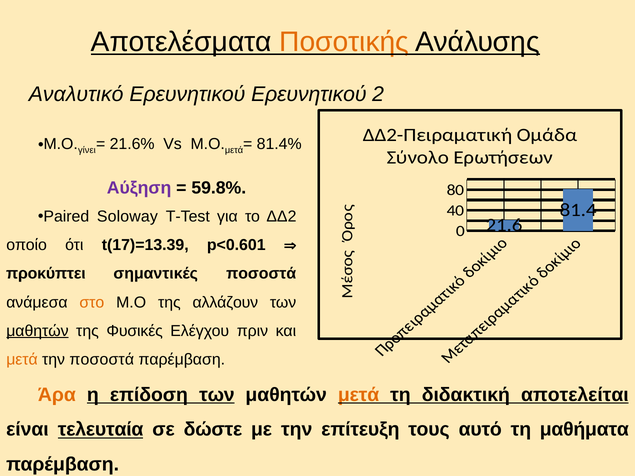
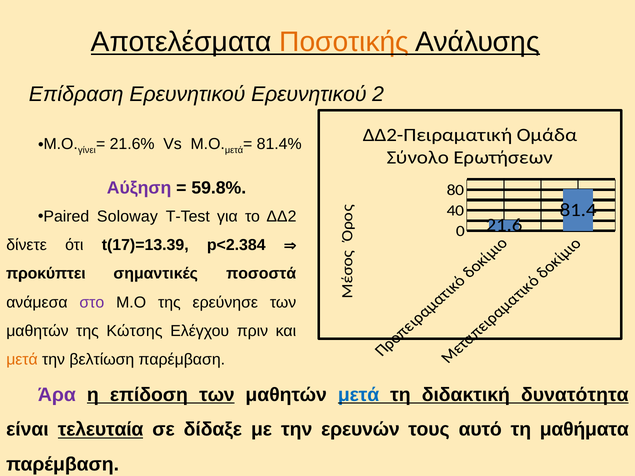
Αναλυτικό: Αναλυτικό -> Επίδραση (76, 94)
οποίο: οποίο -> δίνετε (27, 245)
p<0.601: p<0.601 -> p<2.384 (236, 245)
στο colour: orange -> purple (92, 302)
αλλάζουν: αλλάζουν -> ερεύνησε (225, 302)
μαθητών underline: present -> none (37, 331)
Φυσικές: Φυσικές -> Κώτσης (134, 331)
την ποσοστά: ποσοστά -> βελτίωση (102, 360)
Άρα colour: orange -> purple (57, 395)
μετά colour: orange -> blue (359, 395)
αποτελείται: αποτελείται -> δυνατότητα (575, 395)
δώστε: δώστε -> δίδαξε (213, 430)
επίτευξη: επίτευξη -> ερευνών (360, 430)
